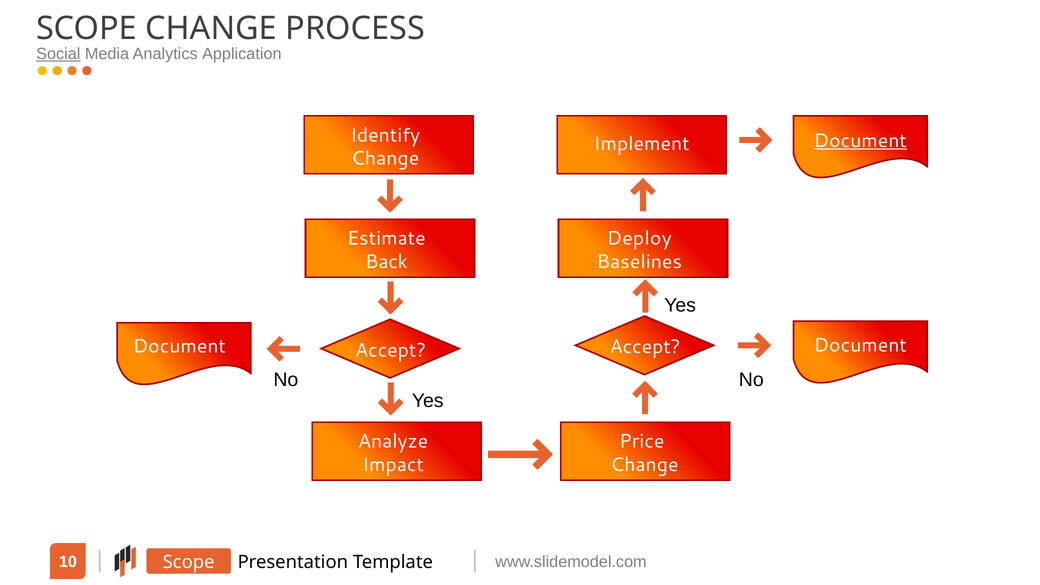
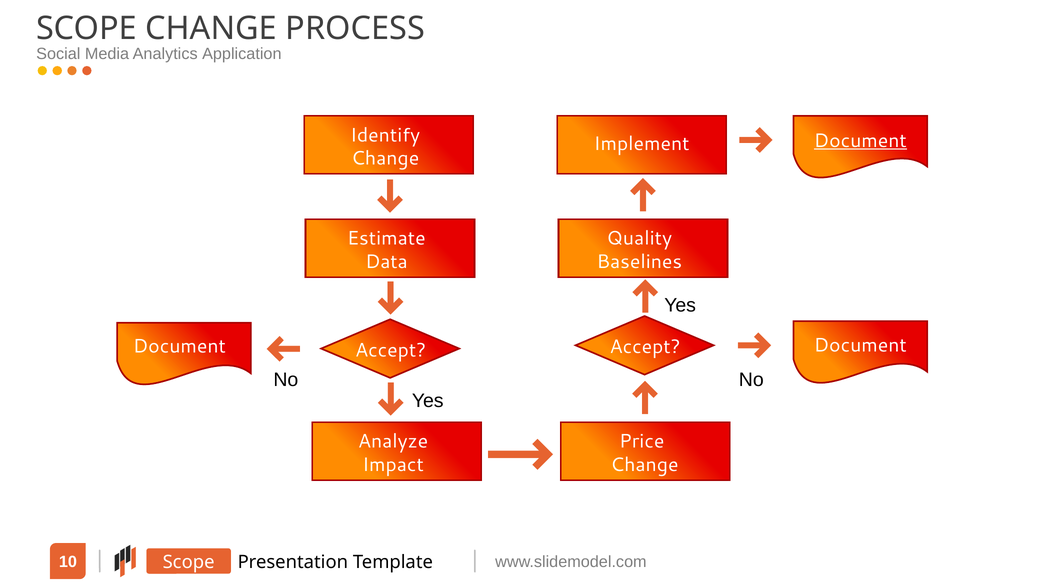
Social underline: present -> none (58, 54)
Deploy: Deploy -> Quality (639, 238)
Back: Back -> Data (386, 262)
